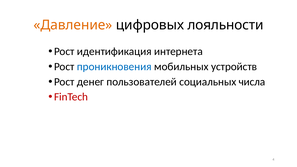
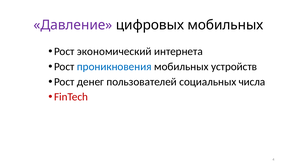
Давление colour: orange -> purple (73, 25)
цифровых лояльности: лояльности -> мобильных (225, 25)
идентификация: идентификация -> экономический (114, 52)
